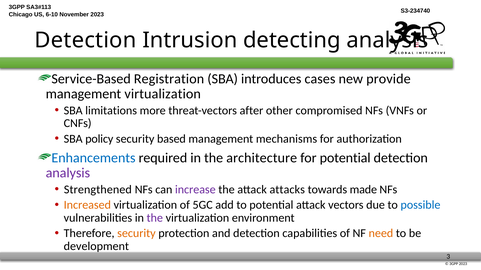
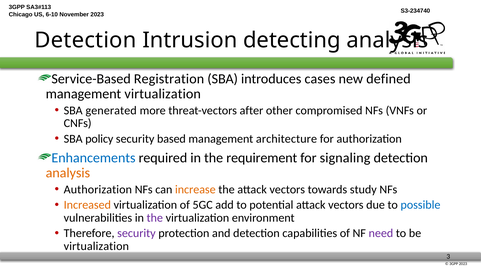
provide: provide -> defined (388, 79)
limitations: limitations -> generated (111, 111)
mechanisms: mechanisms -> architecture (286, 139)
architecture: architecture -> requirement (262, 158)
for potential: potential -> signaling (345, 158)
analysis colour: purple -> orange (68, 173)
Strengthened: Strengthened -> Authorization (98, 190)
increase colour: purple -> orange (195, 190)
the attack attacks: attacks -> vectors (287, 190)
made: made -> study (363, 190)
security colour: orange -> purple (136, 234)
need colour: orange -> purple (381, 234)
development: development -> virtualization (96, 247)
